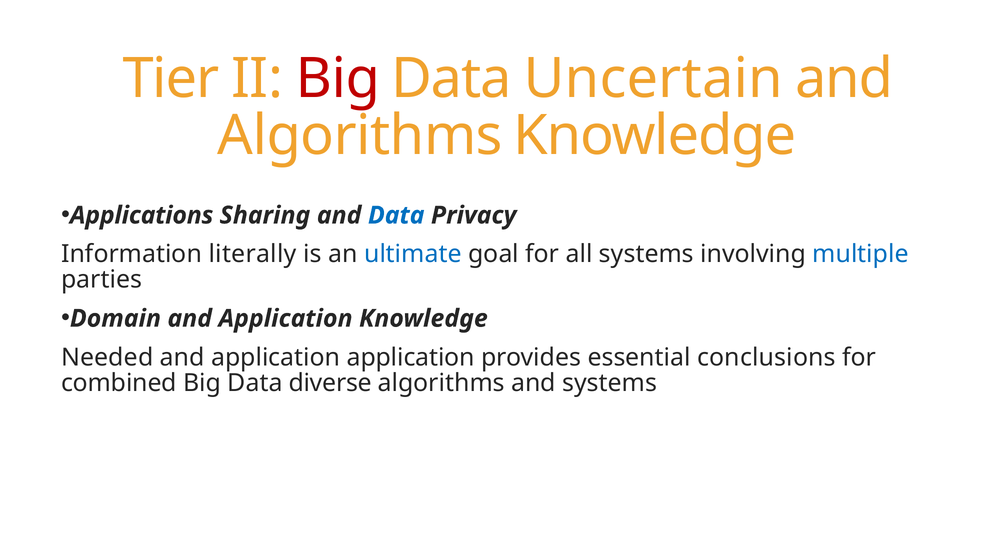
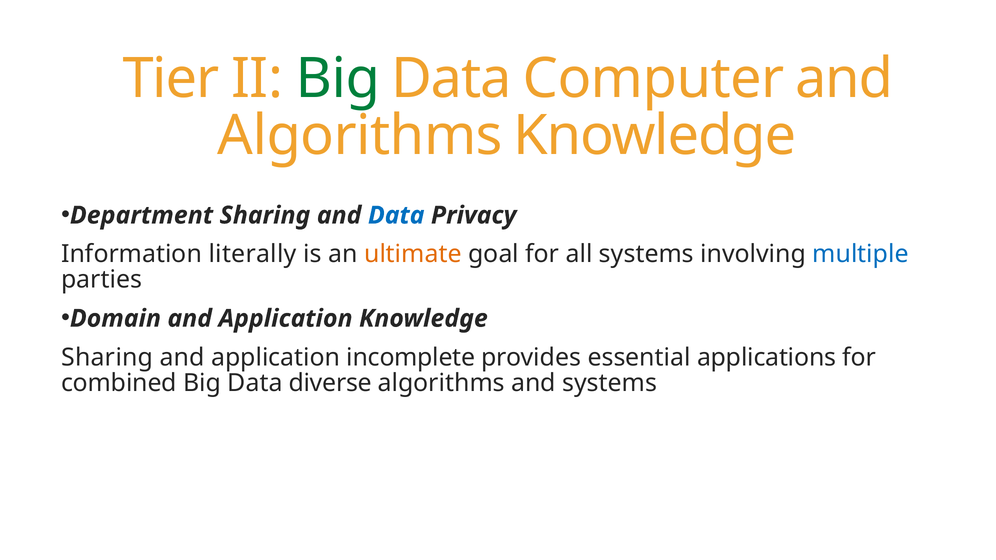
Big colour: red -> green (338, 79)
Uncertain: Uncertain -> Computer (654, 79)
Applications: Applications -> Department (141, 215)
ultimate colour: blue -> orange (413, 254)
Needed: Needed -> Sharing (107, 358)
application application: application -> incomplete (411, 358)
conclusions: conclusions -> applications (767, 358)
